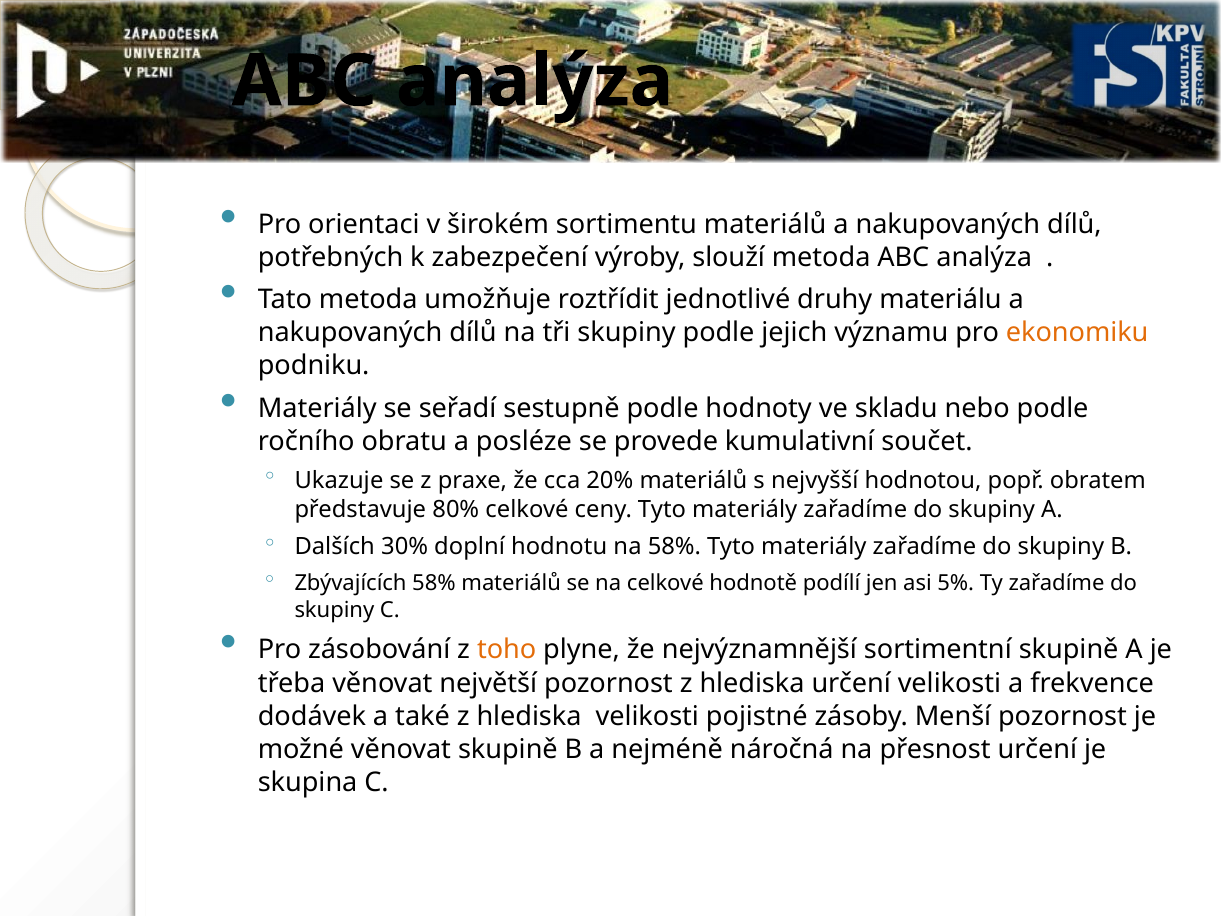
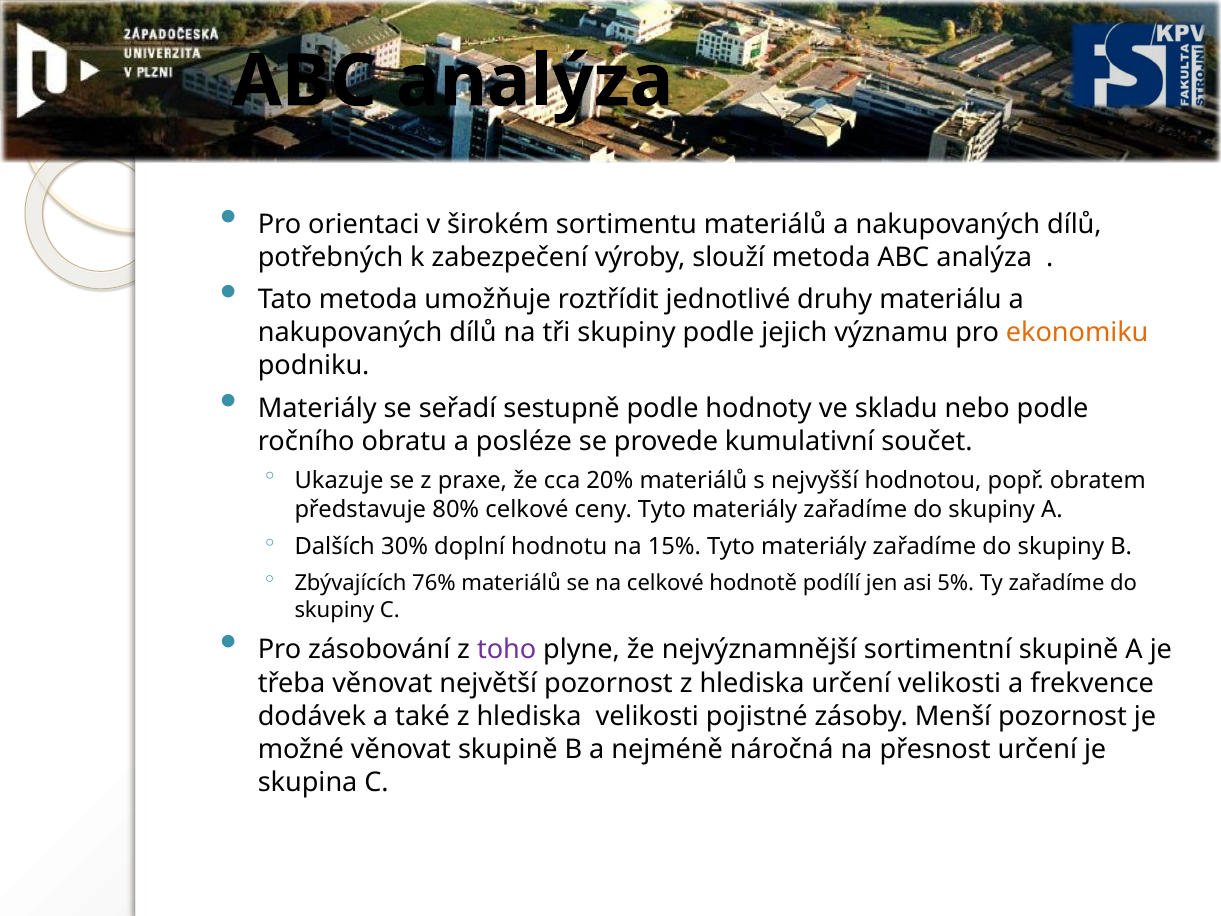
na 58%: 58% -> 15% (674, 547)
Zbývajících 58%: 58% -> 76% (434, 583)
toho colour: orange -> purple (507, 650)
